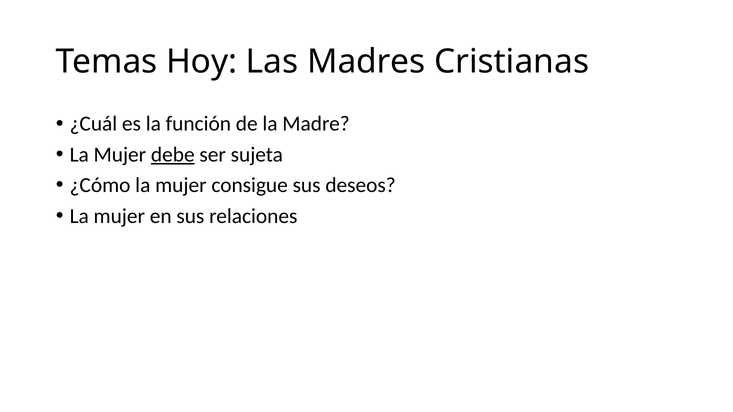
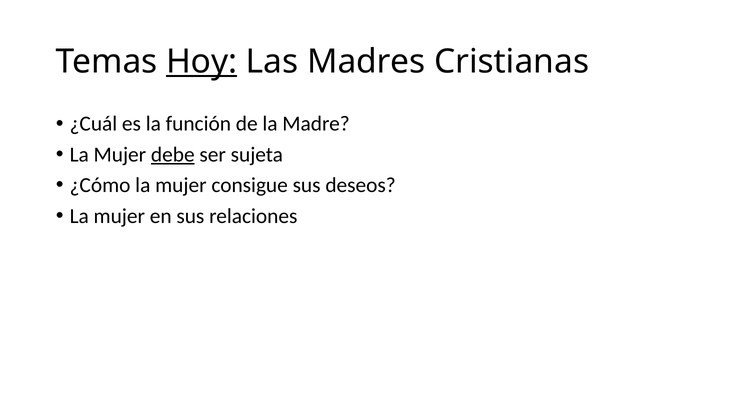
Hoy underline: none -> present (202, 62)
